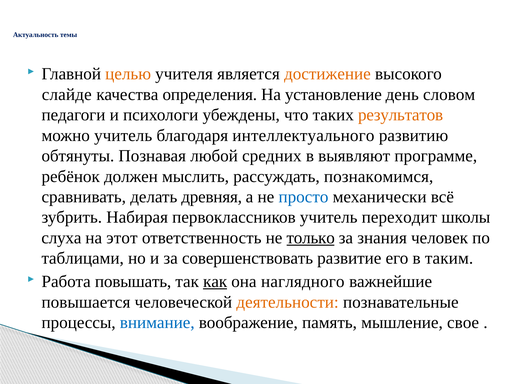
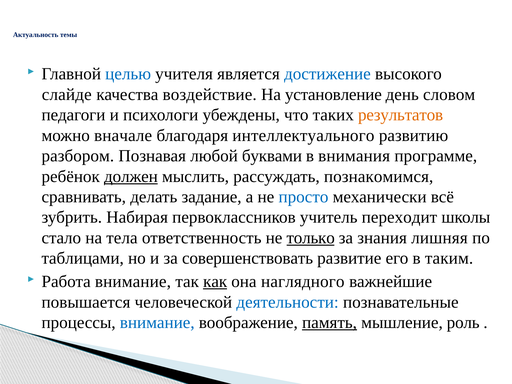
целью colour: orange -> blue (128, 74)
достижение colour: orange -> blue (327, 74)
определения: определения -> воздействие (210, 94)
можно учитель: учитель -> вначале (123, 135)
обтянуты: обтянуты -> разбором (78, 156)
средних: средних -> буквами (272, 156)
выявляют: выявляют -> внимания (354, 156)
должен underline: none -> present (131, 176)
древняя: древняя -> задание (212, 197)
слуха: слуха -> стало (61, 238)
этот: этот -> тела (122, 238)
человек: человек -> лишняя (439, 238)
Работа повышать: повышать -> внимание (133, 282)
деятельности colour: orange -> blue (288, 302)
память underline: none -> present (330, 323)
свое: свое -> роль (463, 323)
